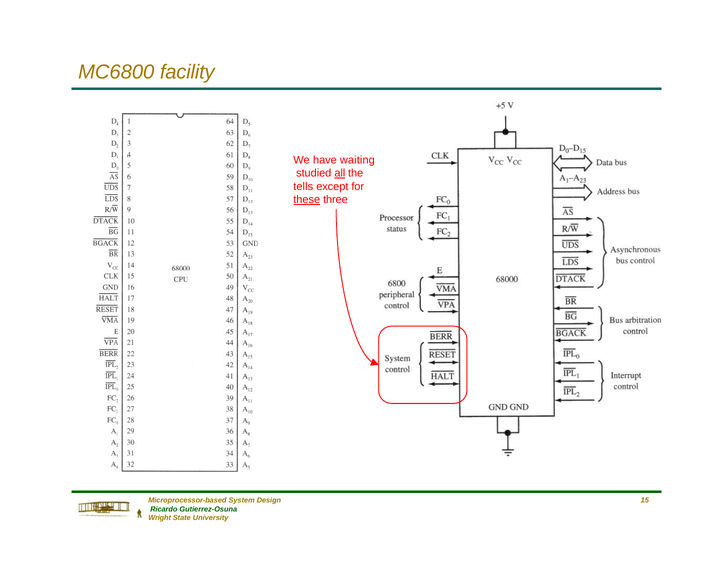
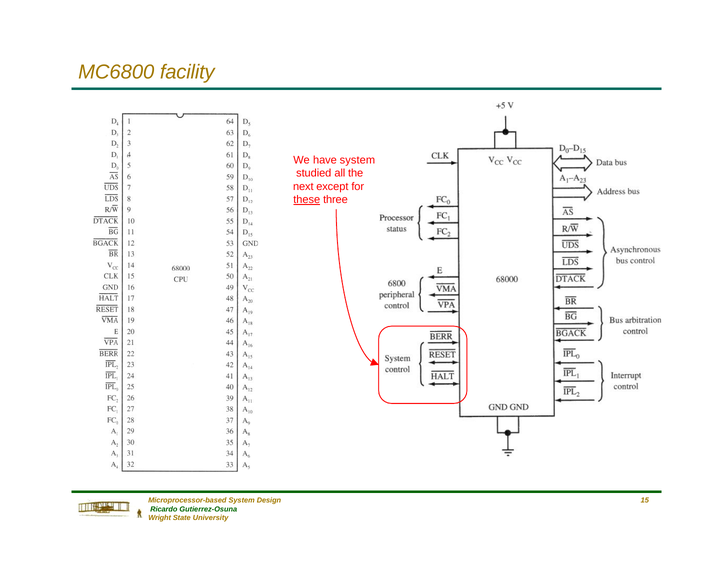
have waiting: waiting -> system (357, 160)
all underline: present -> none (340, 173)
tells: tells -> next (303, 186)
